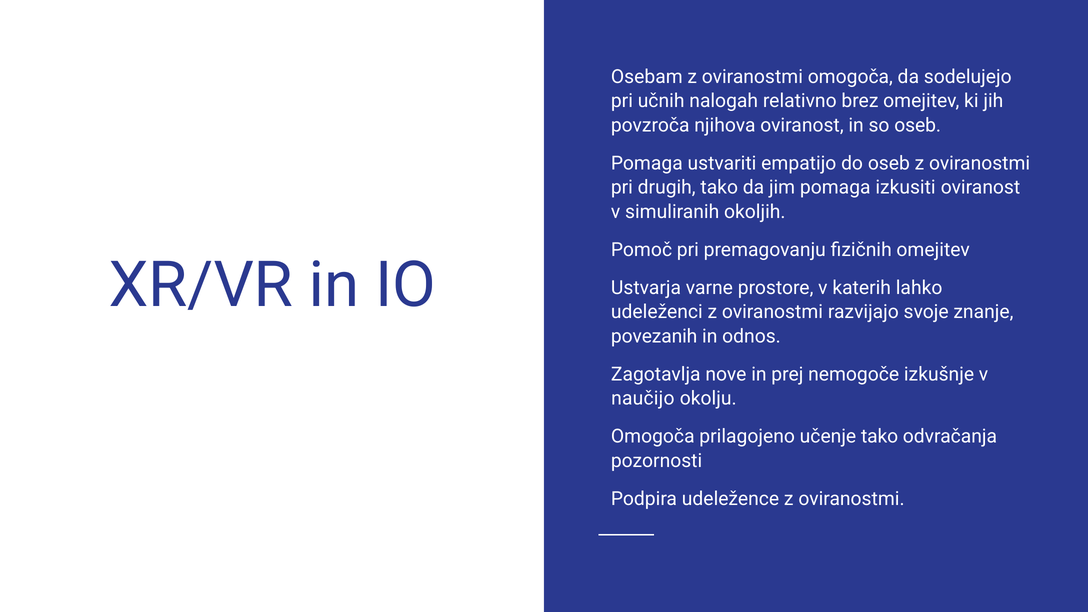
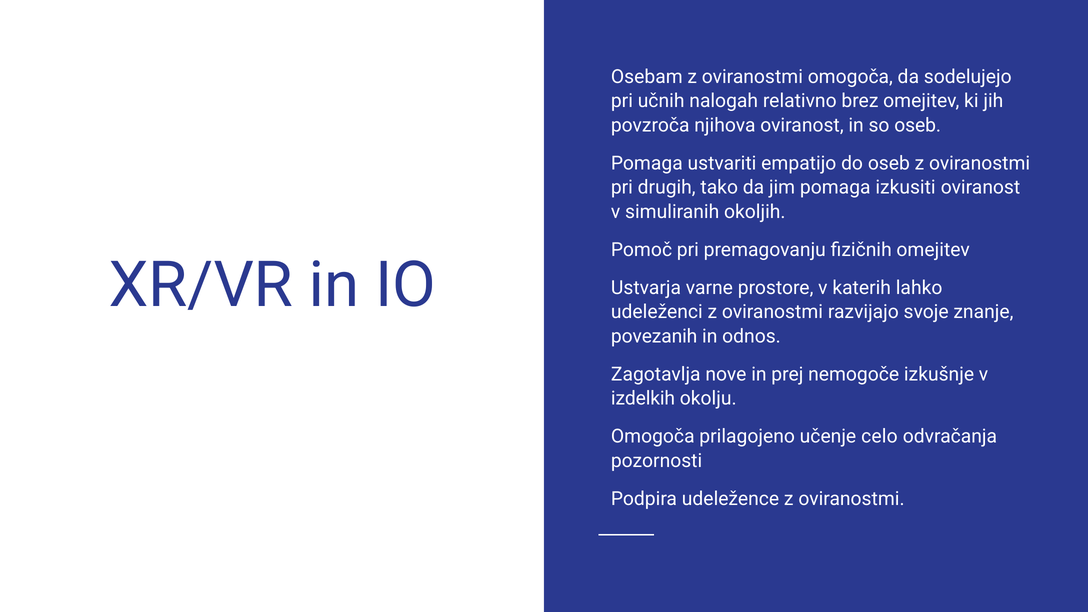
naučijo: naučijo -> izdelkih (643, 399)
učenje tako: tako -> celo (879, 436)
